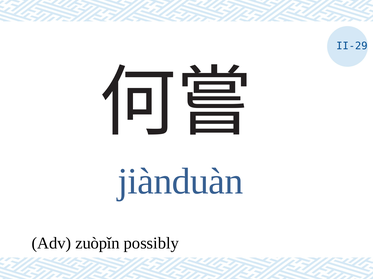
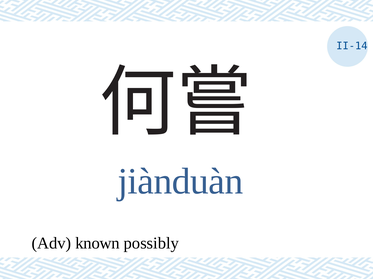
II-29: II-29 -> II-14 (352, 46)
zuòpǐn: zuòpǐn -> known (98, 244)
